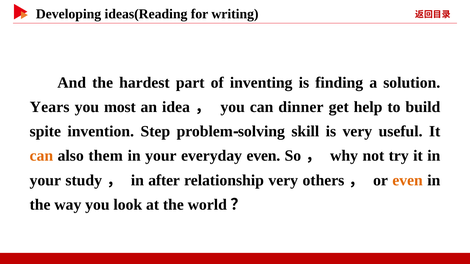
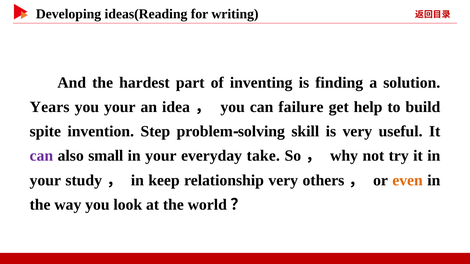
you most: most -> your (120, 107)
dinner: dinner -> failure (301, 107)
can colour: orange -> purple (41, 156)
them: them -> small (106, 156)
everyday even: even -> take (263, 156)
after: after -> keep (164, 180)
